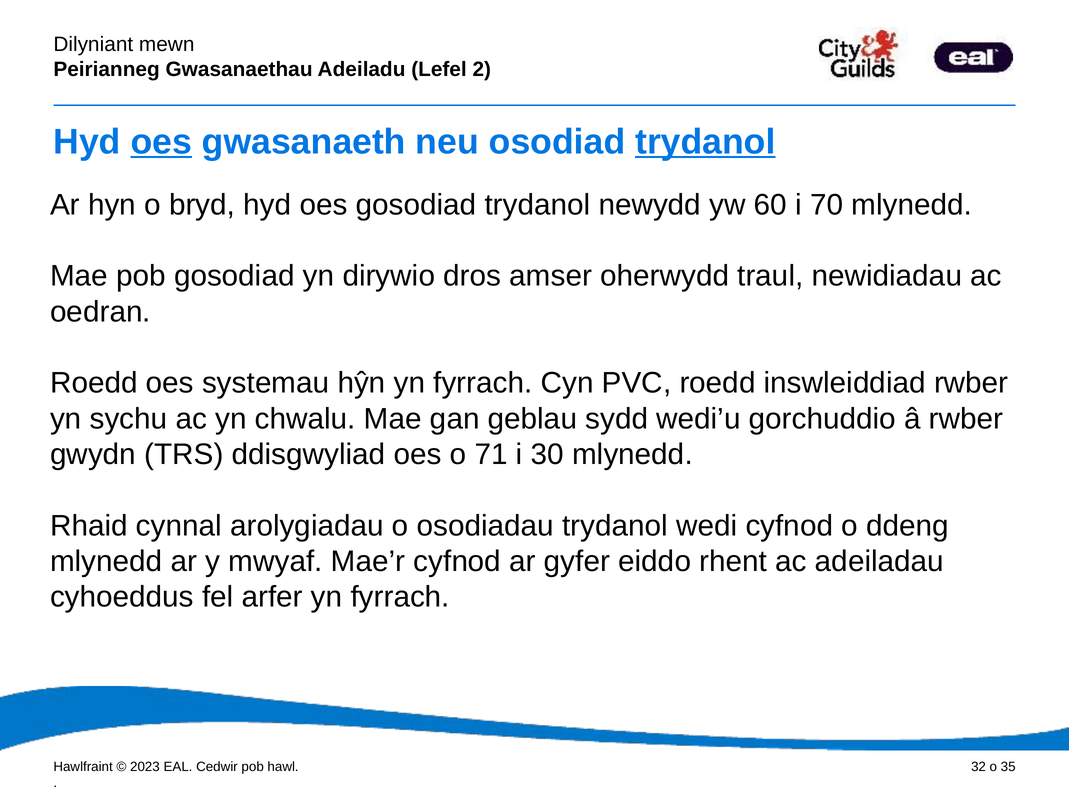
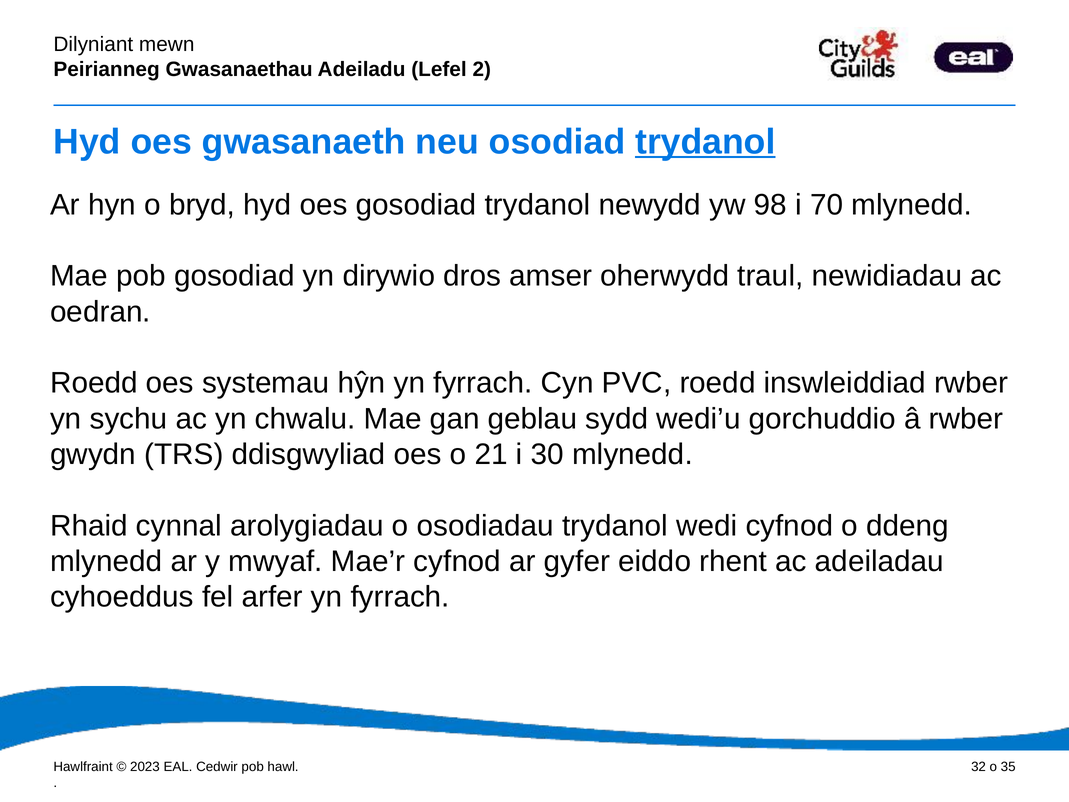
oes underline: present -> none (161, 142)
60: 60 -> 98 (770, 205)
71: 71 -> 21 (491, 454)
